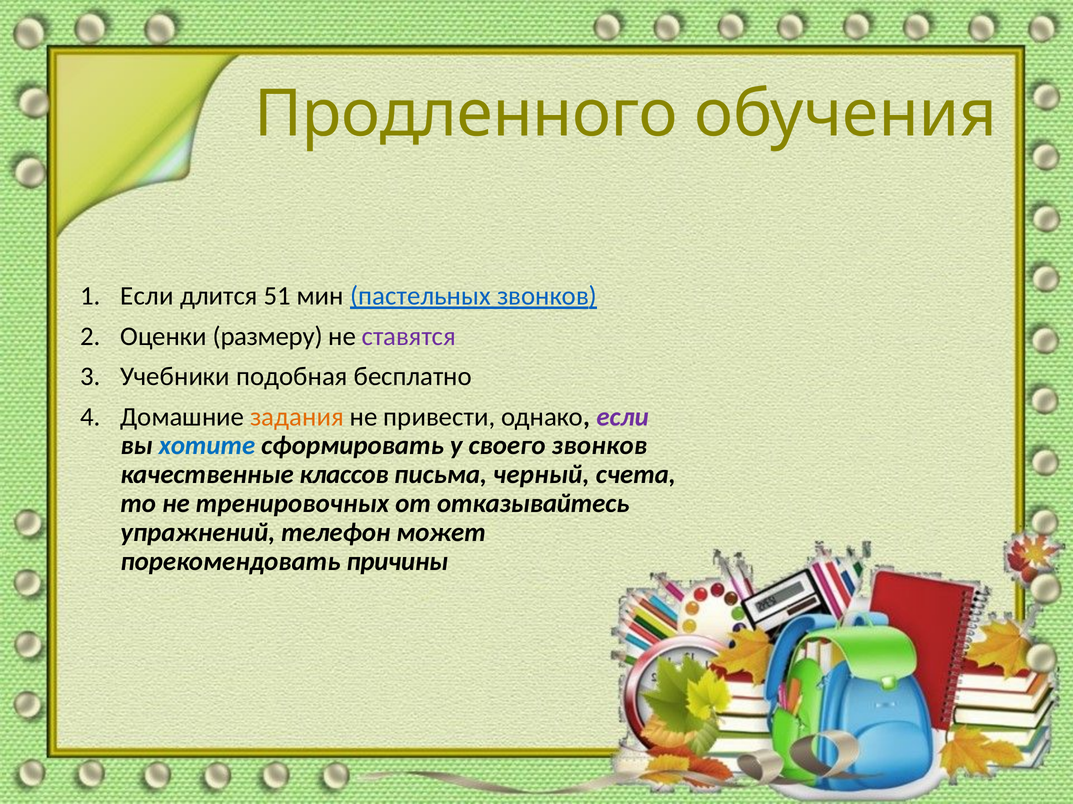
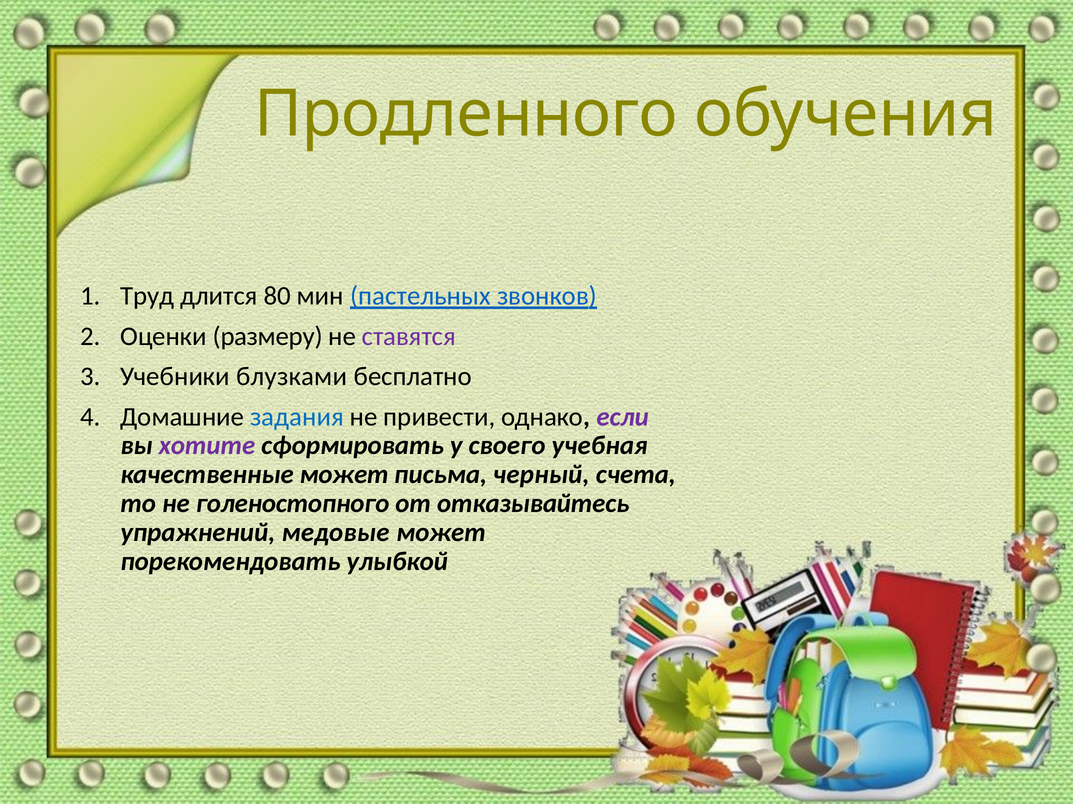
Если: Если -> Труд (147, 296)
51: 51 -> 80 (277, 296)
подобная: подобная -> блузками (292, 377)
задания colour: orange -> blue (297, 417)
хотите colour: blue -> purple (207, 446)
своего звонков: звонков -> учебная (600, 446)
качественные классов: классов -> может (344, 475)
тренировочных: тренировочных -> голеностопного (293, 504)
телефон: телефон -> медовые (336, 533)
причины: причины -> улыбкой (397, 562)
